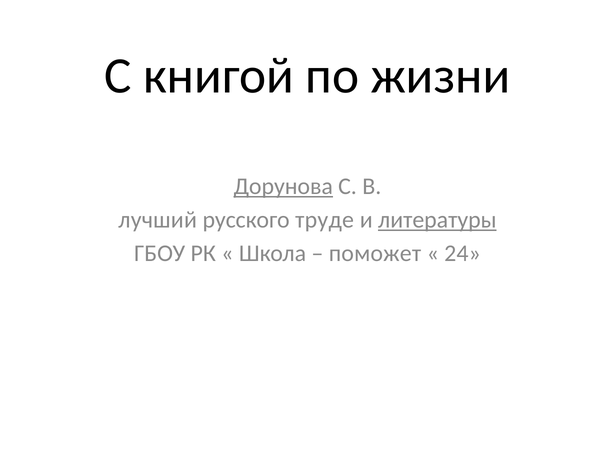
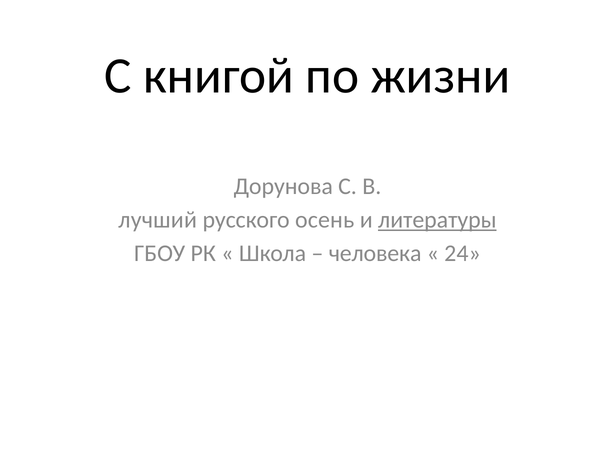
Дорунова underline: present -> none (283, 186)
труде: труде -> осень (325, 220)
поможет: поможет -> человека (375, 253)
